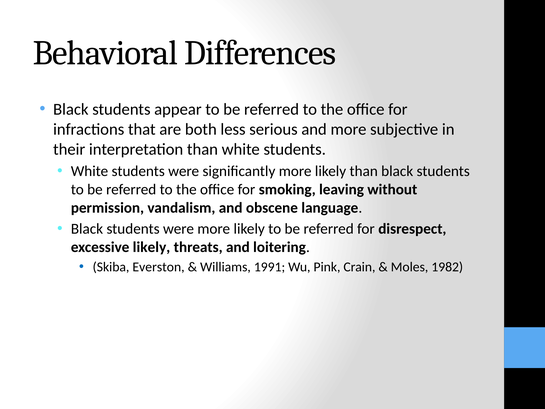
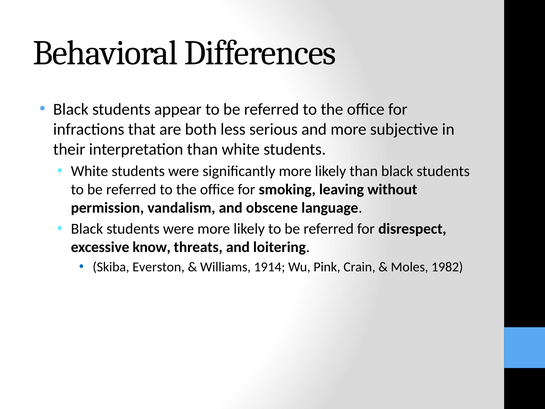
excessive likely: likely -> know (152, 247)
1991: 1991 -> 1914 (270, 267)
